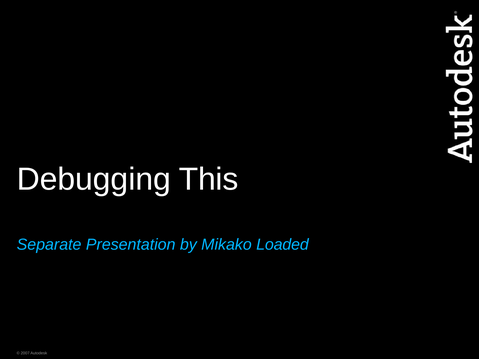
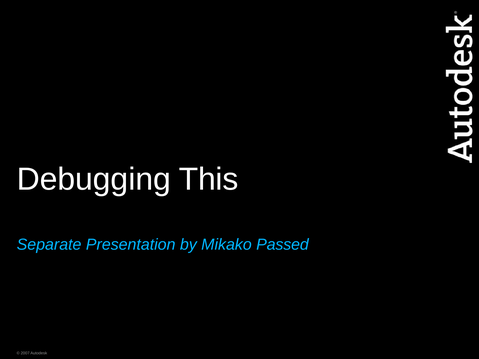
Loaded: Loaded -> Passed (282, 245)
